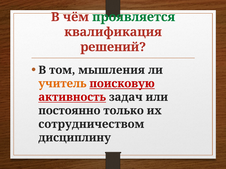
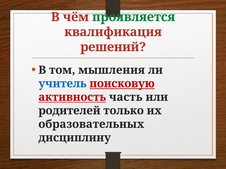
учитель colour: orange -> blue (62, 84)
задач: задач -> часть (126, 97)
постоянно: постоянно -> родителей (69, 111)
сотрудничеством: сотрудничеством -> образовательных (91, 124)
